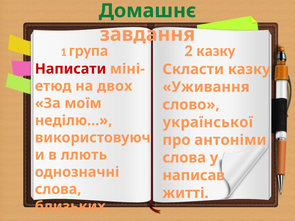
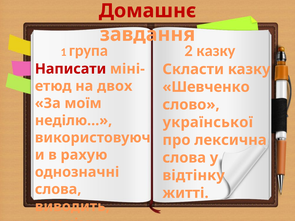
Домашнє colour: green -> red (147, 11)
Уживання: Уживання -> Шевченко (206, 87)
про антоніми: антоніми -> лексична (230, 140)
ллють: ллють -> рахую (84, 155)
написав: написав -> відтінку (194, 176)
близьких: близьких -> виводить (72, 207)
